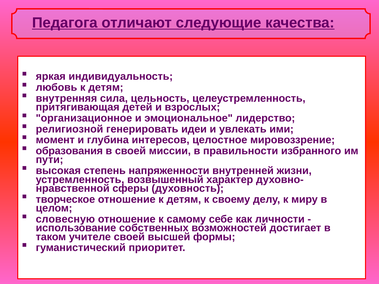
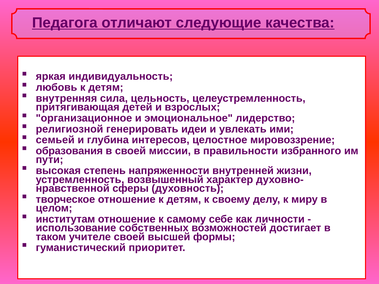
момент: момент -> семьей (55, 140)
словесную: словесную -> институтам (65, 219)
